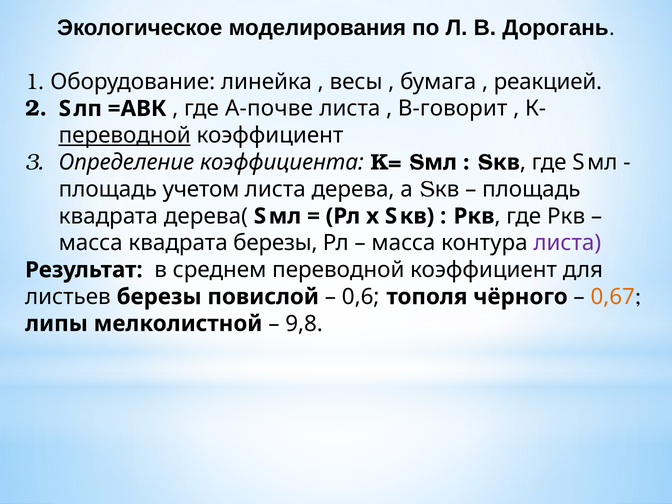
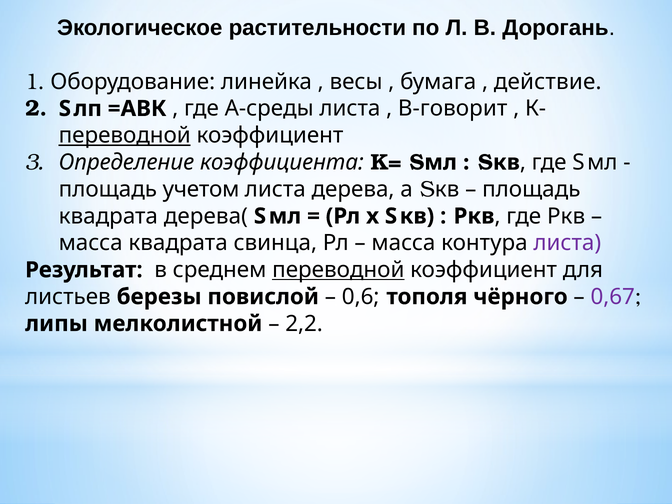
моделирования: моделирования -> растительности (317, 28)
реакцией: реакцией -> действие (548, 82)
А-почве: А-почве -> А-среды (269, 109)
квадрата березы: березы -> свинца (275, 243)
переводной underline: none -> present (338, 270)
0,67 colour: orange -> purple (613, 297)
9,8: 9,8 -> 2,2 (304, 324)
